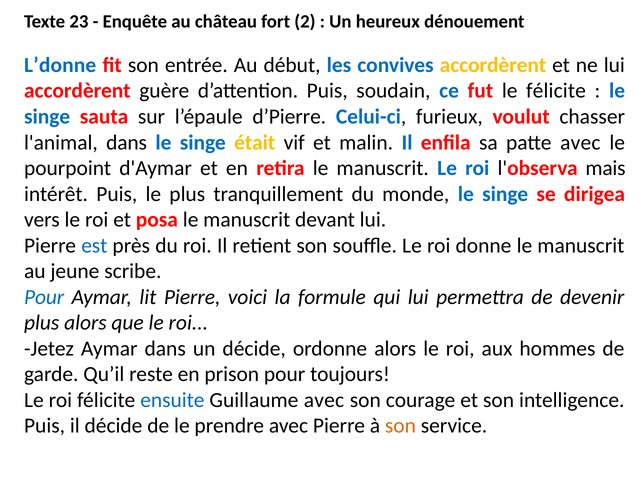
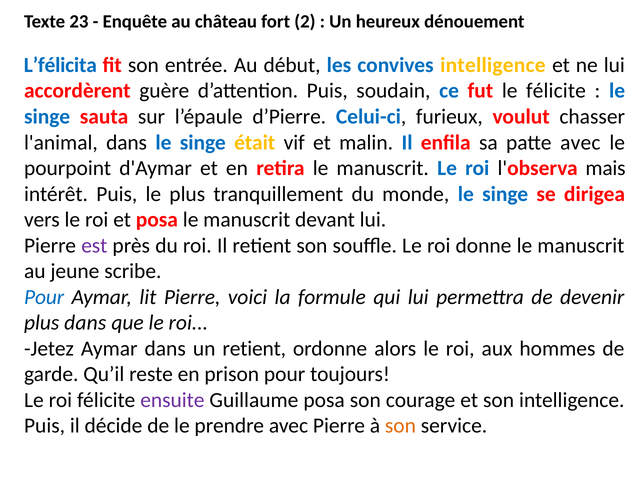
L’donne: L’donne -> L’félicita (60, 65)
convives accordèrent: accordèrent -> intelligence (493, 65)
est colour: blue -> purple (94, 245)
plus alors: alors -> dans (85, 323)
un décide: décide -> retient (254, 349)
ensuite colour: blue -> purple (172, 400)
Guillaume avec: avec -> posa (324, 400)
